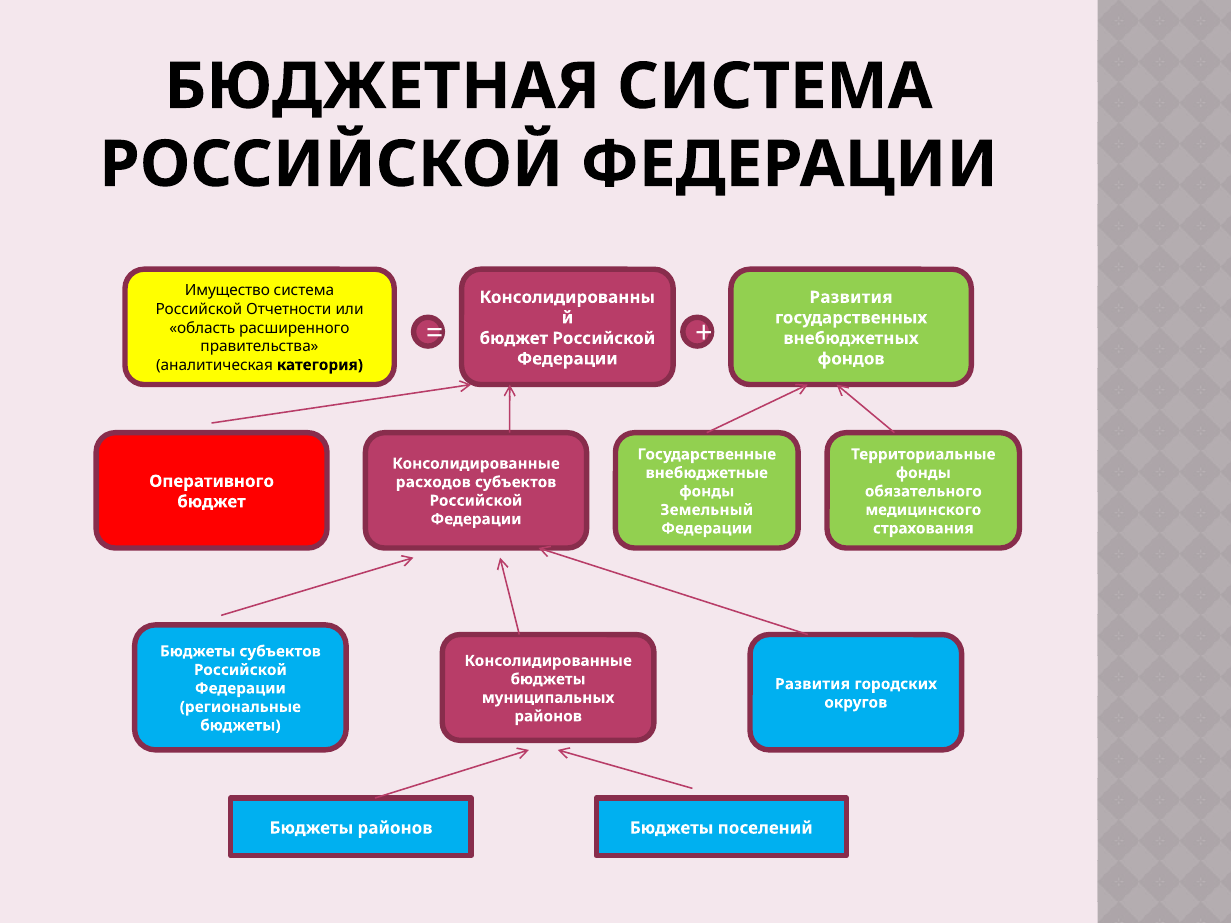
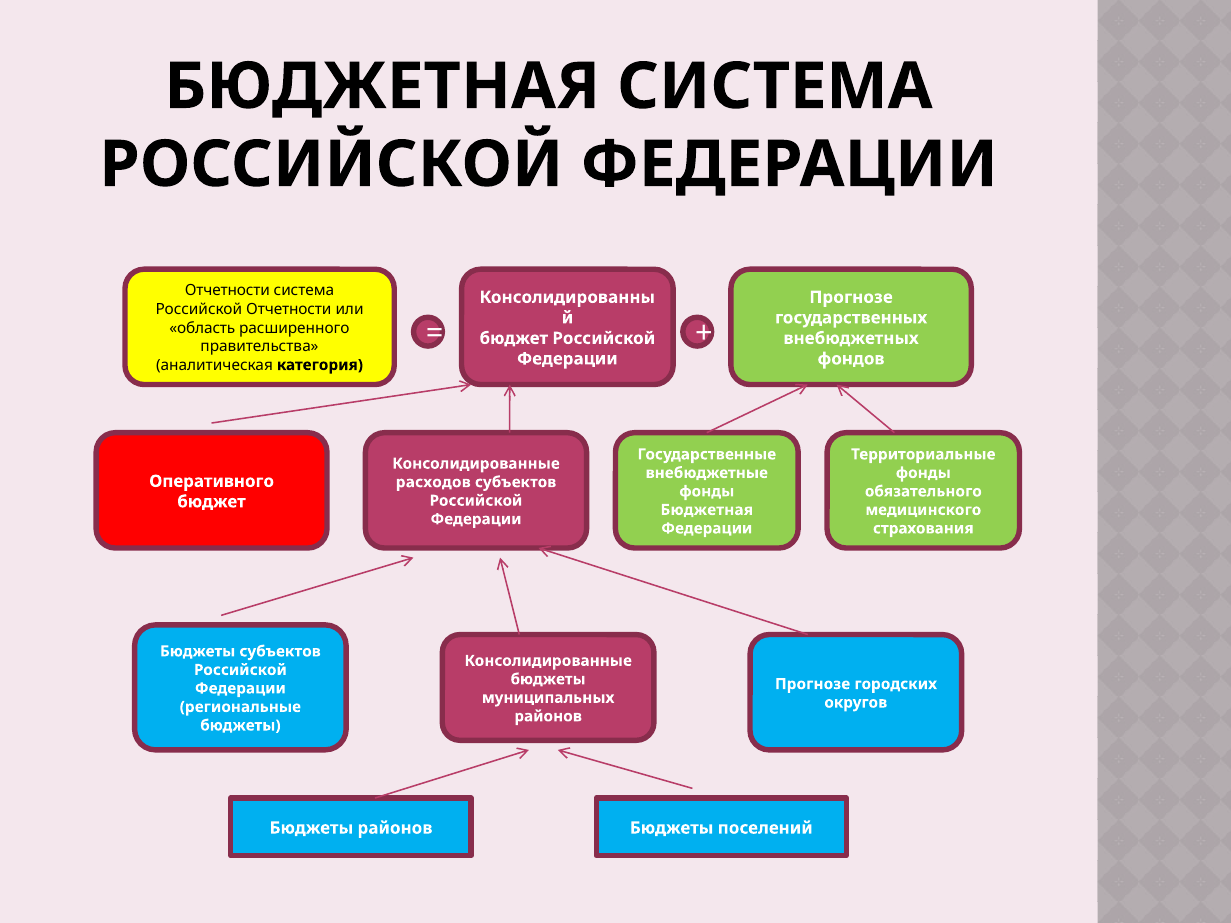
Имущество: Имущество -> Отчетности (227, 291)
Развития: Развития -> Прогнозе (851, 297)
Земельный: Земельный -> Бюджетная (707, 510)
Развития: Развития -> Прогнозе (813, 684)
